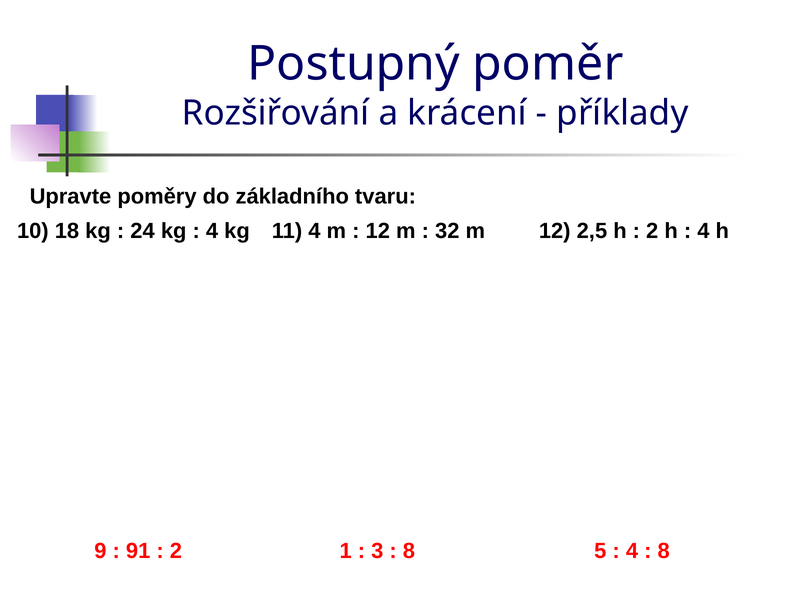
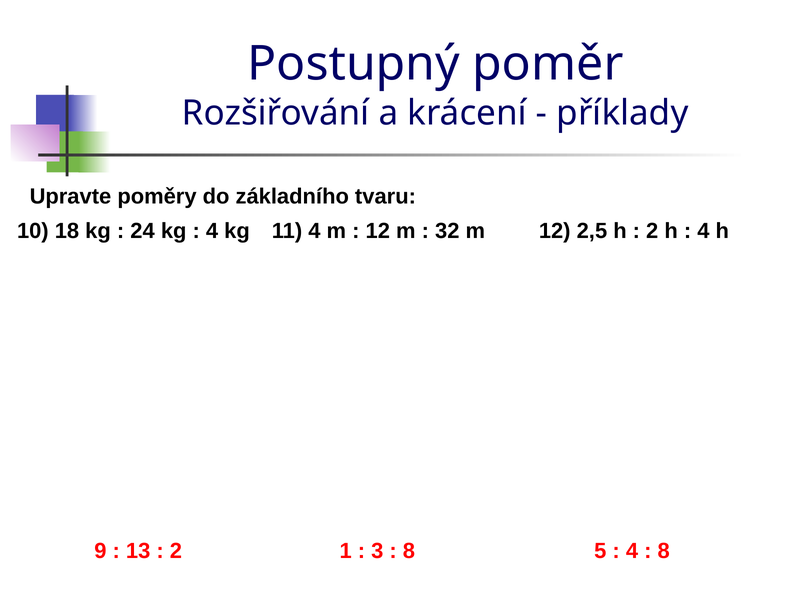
91: 91 -> 13 (138, 551)
